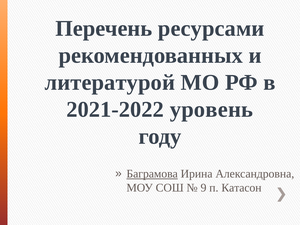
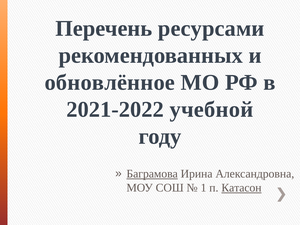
литературой: литературой -> обновлённое (110, 83)
уровень: уровень -> учебной (211, 110)
9: 9 -> 1 (204, 188)
Катасон underline: none -> present (241, 188)
